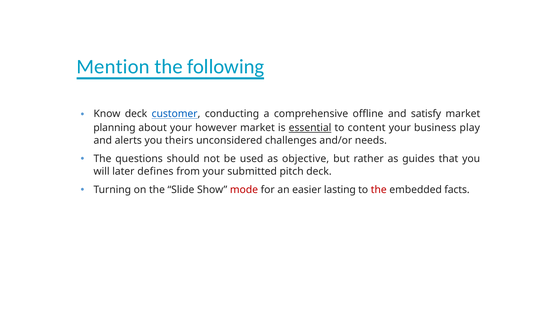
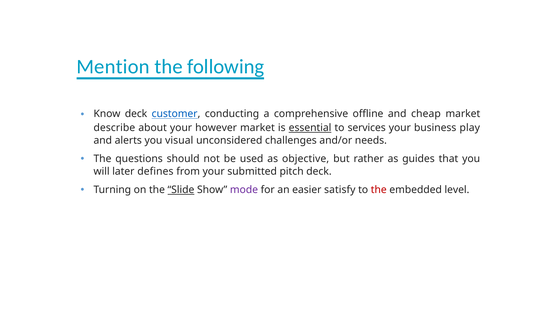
satisfy: satisfy -> cheap (426, 114)
planning: planning -> describe (114, 128)
content: content -> services (367, 128)
theirs: theirs -> visual (179, 140)
Slide underline: none -> present (181, 190)
mode colour: red -> purple (244, 190)
lasting: lasting -> satisfy (340, 190)
facts: facts -> level (457, 190)
